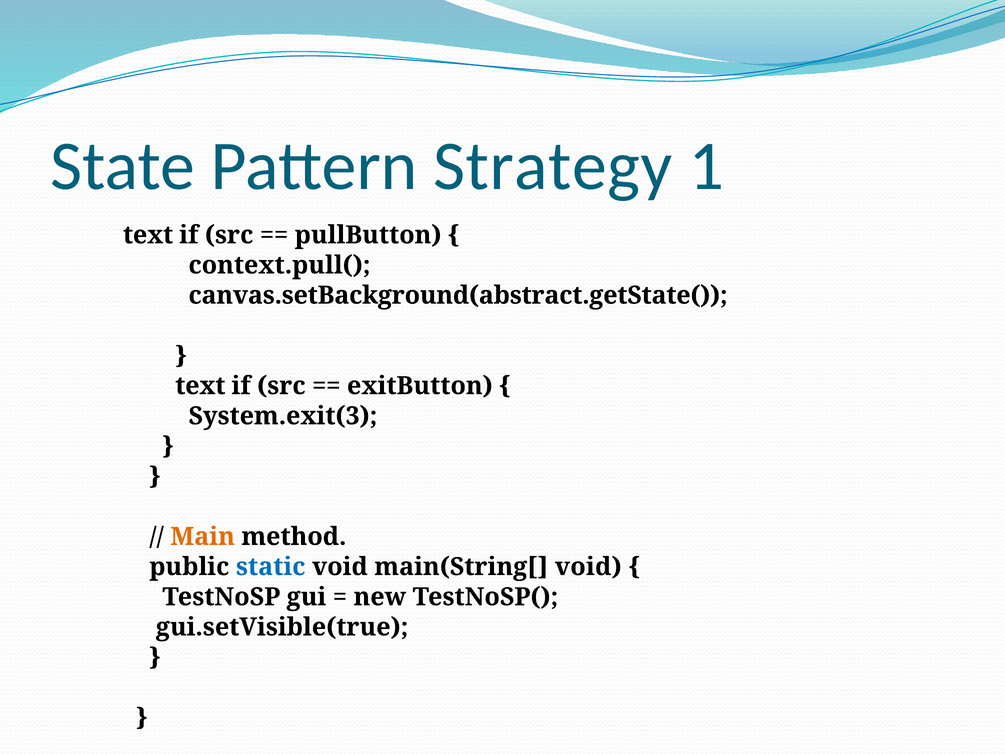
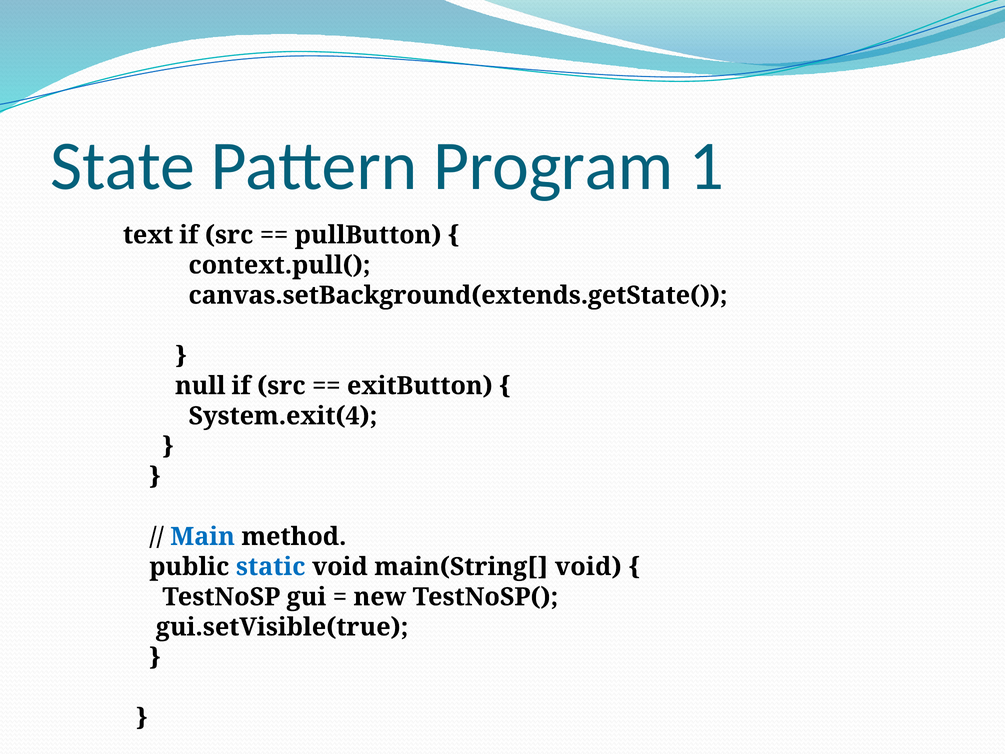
Strategy: Strategy -> Program (553, 166)
canvas.setBackground(abstract.getState(: canvas.setBackground(abstract.getState( -> canvas.setBackground(extends.getState( (458, 295)
text: text -> null (200, 386)
System.exit(3: System.exit(3 -> System.exit(4 (283, 416)
Main colour: orange -> blue (203, 536)
